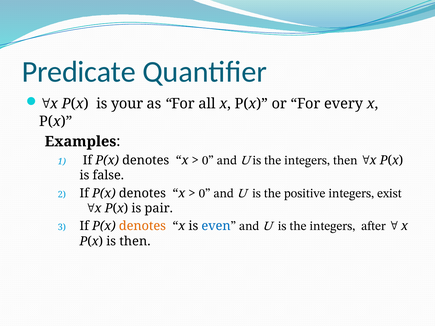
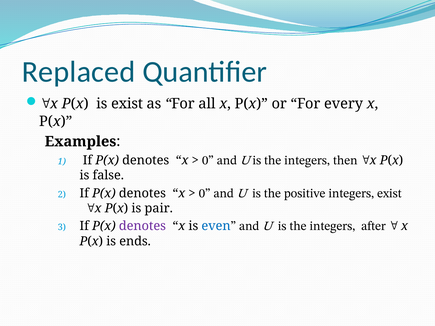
Predicate: Predicate -> Replaced (79, 72)
is your: your -> exist (127, 104)
denotes colour: orange -> purple (142, 226)
is then: then -> ends (135, 242)
